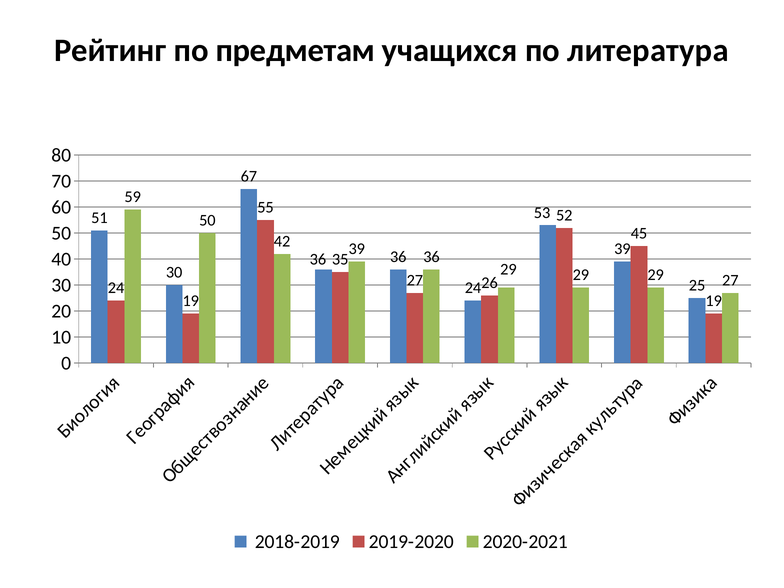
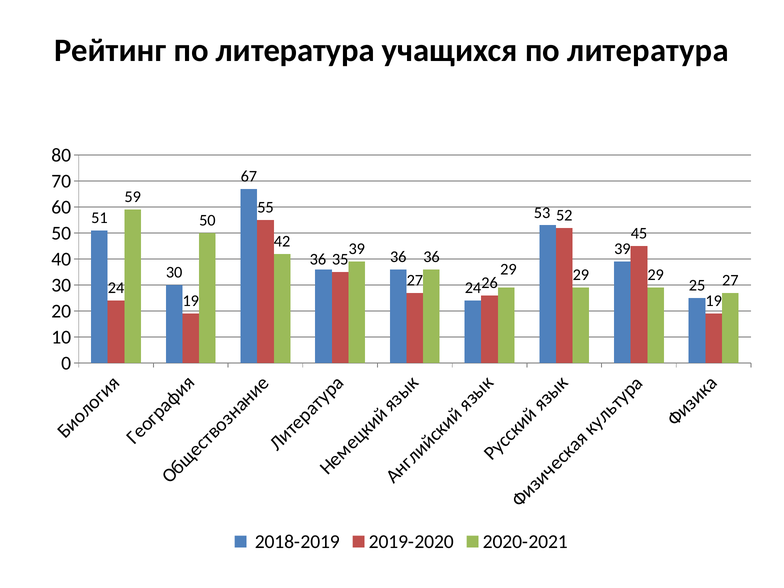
Рейтинг по предметам: предметам -> литература (295, 51)
